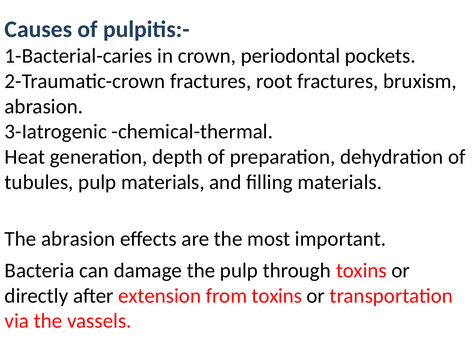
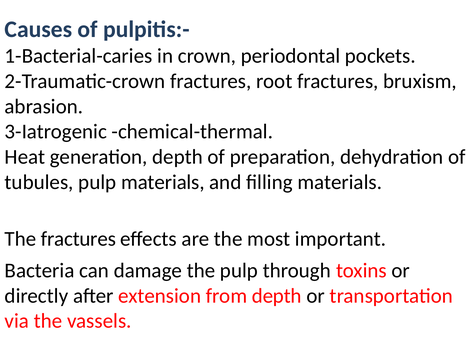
The abrasion: abrasion -> fractures (78, 239)
from toxins: toxins -> depth (277, 296)
